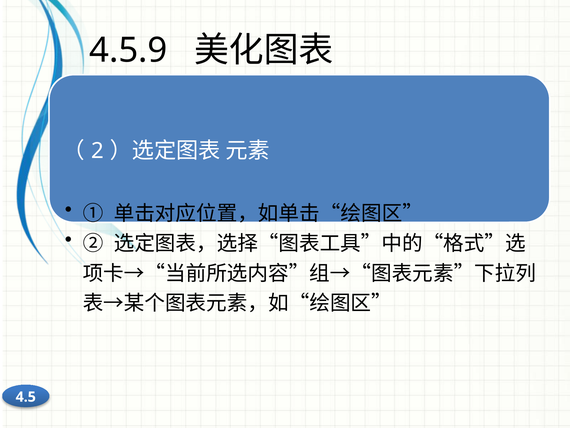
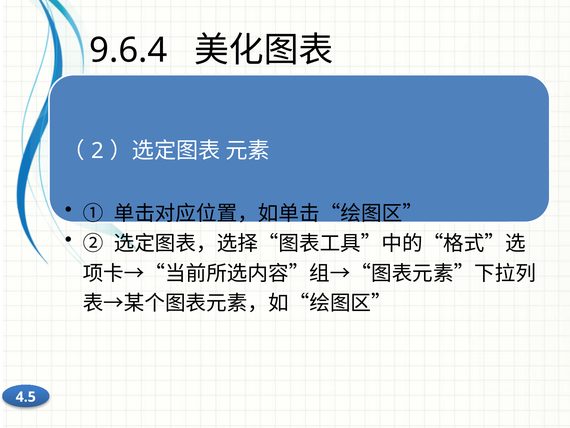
4.5.9: 4.5.9 -> 9.6.4 (128, 50)
